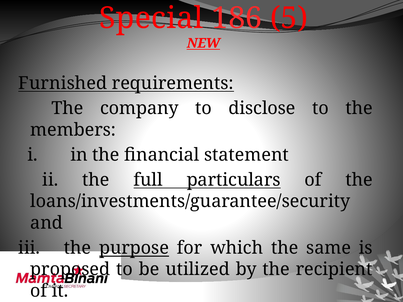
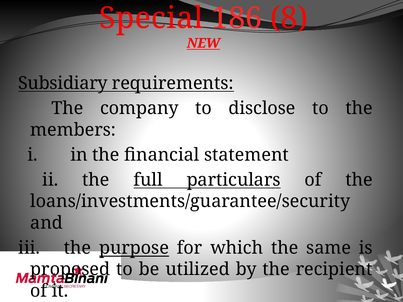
5: 5 -> 8 (289, 18)
Furnished: Furnished -> Subsidiary (63, 83)
